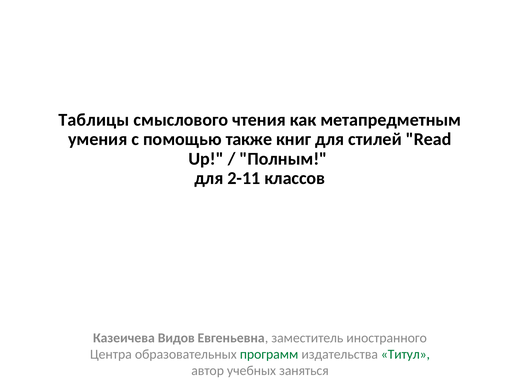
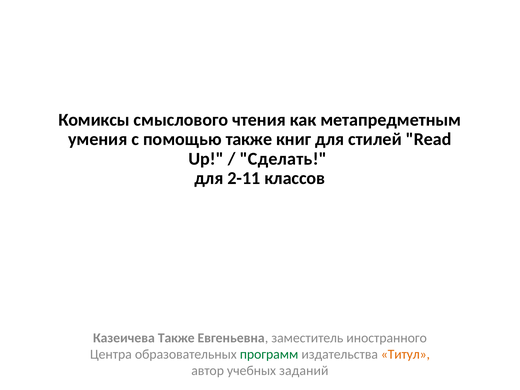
Таблицы: Таблицы -> Комиксы (94, 120)
Полным: Полным -> Сделать (283, 159)
Казеичева Видов: Видов -> Также (176, 338)
Титул colour: green -> orange (405, 354)
заняться: заняться -> заданий (304, 371)
